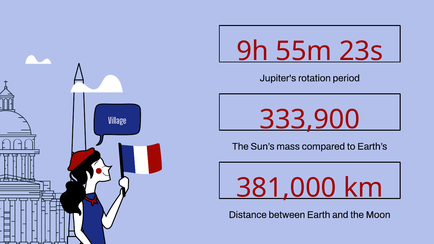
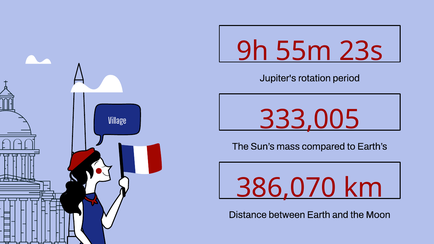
333,900: 333,900 -> 333,005 (310, 120)
381,000: 381,000 -> 386,070 (286, 188)
